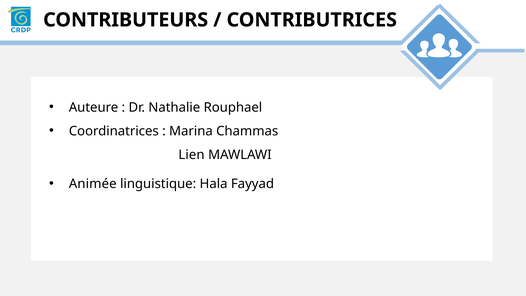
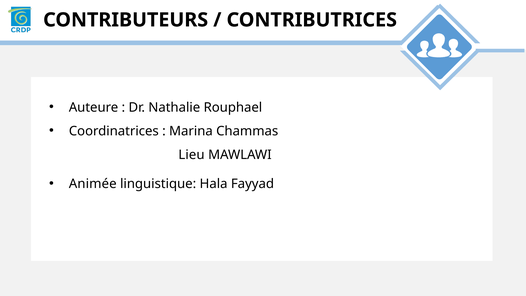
Lien: Lien -> Lieu (191, 155)
